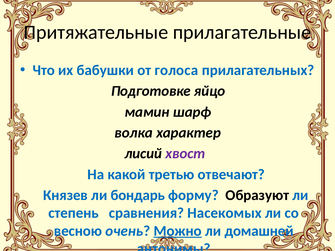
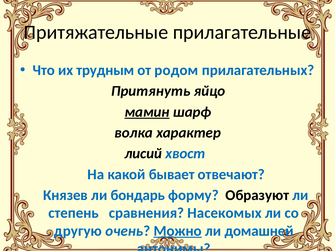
бабушки: бабушки -> трудным (105, 70)
голоса: голоса -> родом (176, 70)
Подготовке: Подготовке -> Притянуть (151, 91)
мамин underline: none -> present (147, 112)
хвост colour: purple -> blue (185, 154)
третью: третью -> бывает (172, 175)
весною: весною -> другую (78, 231)
